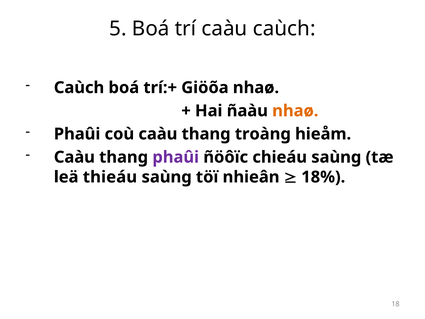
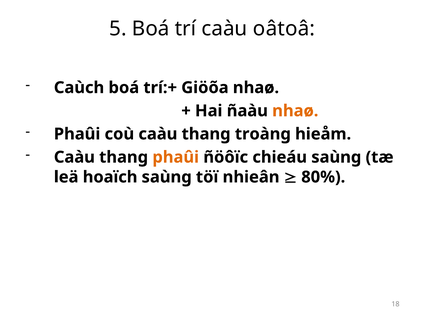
caàu caùch: caùch -> oâtoâ (284, 29)
phaûi colour: purple -> orange (176, 157)
thieáu: thieáu -> hoaïch (110, 177)
18%: 18% -> 80% (323, 177)
